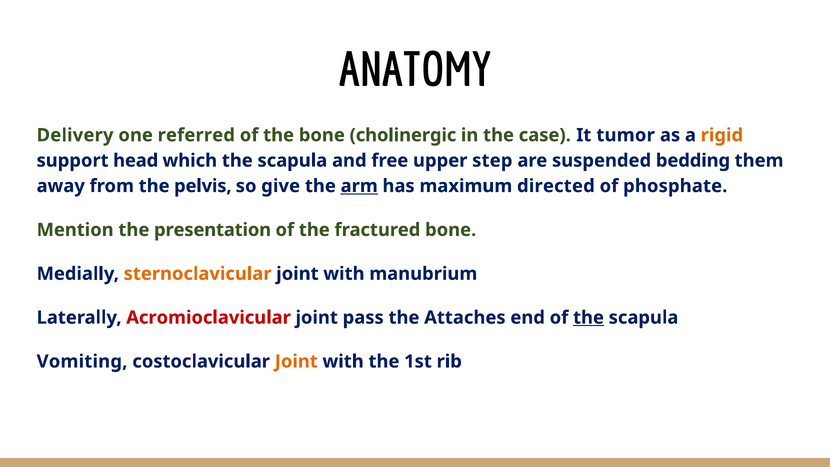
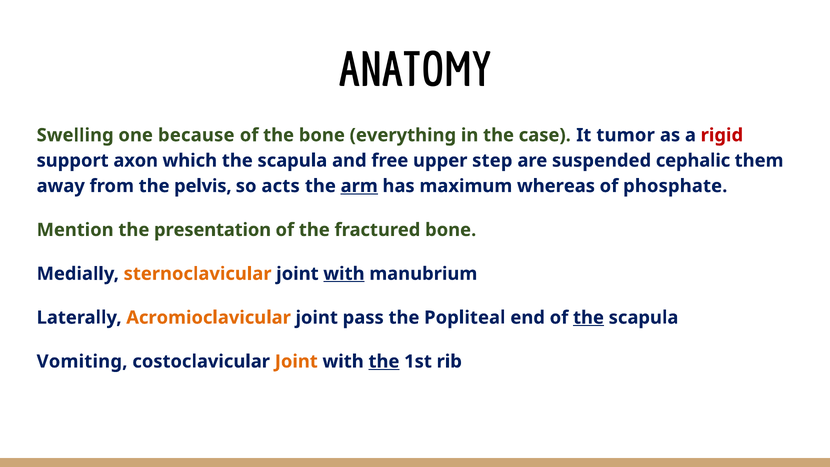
Delivery: Delivery -> Swelling (75, 135)
referred: referred -> because (196, 135)
cholinergic: cholinergic -> everything (403, 135)
rigid colour: orange -> red (722, 135)
head: head -> axon (136, 161)
bedding: bedding -> cephalic (693, 161)
give: give -> acts (281, 186)
directed: directed -> whereas (556, 186)
with underline: none -> present (344, 274)
Acromioclavicular colour: red -> orange (209, 318)
Attaches: Attaches -> Popliteal (465, 318)
the underline: none -> present (384, 361)
